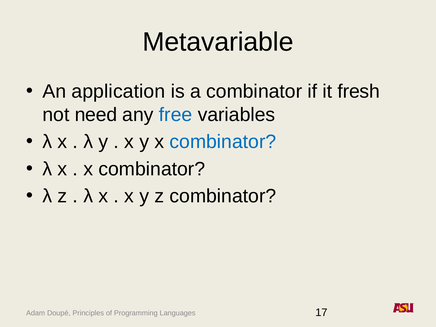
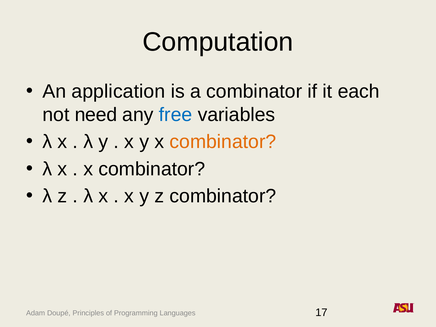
Metavariable: Metavariable -> Computation (218, 42)
fresh: fresh -> each (359, 91)
combinator colour: blue -> orange (223, 142)
